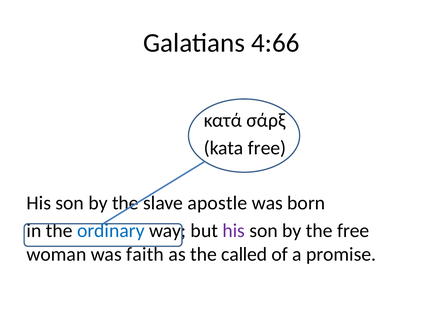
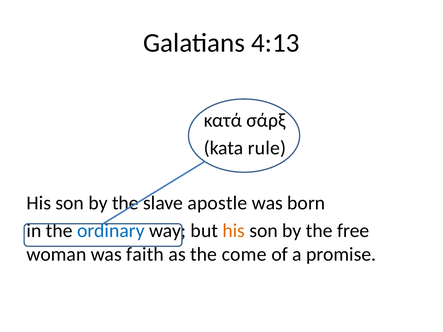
4:66: 4:66 -> 4:13 (275, 43)
kata free: free -> rule (267, 148)
his colour: purple -> orange (234, 231)
called: called -> come (244, 255)
